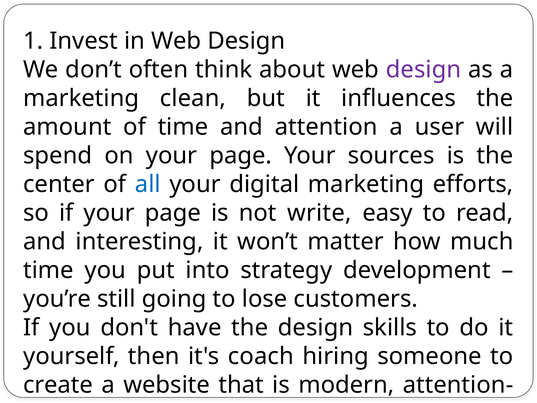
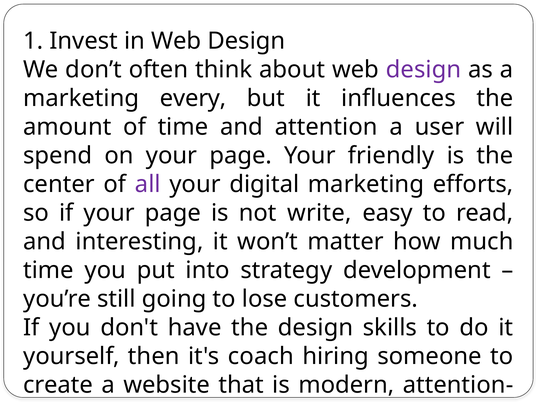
clean: clean -> every (193, 98)
Your sources: sources -> friendly (391, 156)
all colour: blue -> purple (148, 184)
